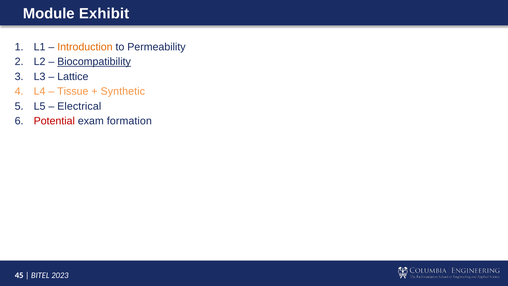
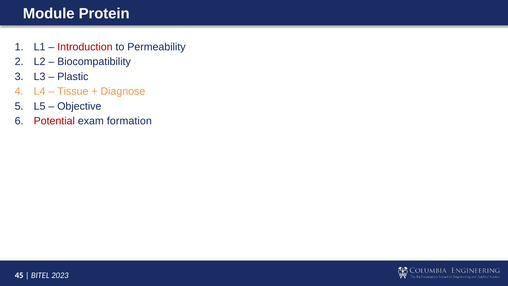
Exhibit: Exhibit -> Protein (104, 13)
Introduction colour: orange -> red (85, 47)
Biocompatibility underline: present -> none (94, 62)
Lattice: Lattice -> Plastic (73, 76)
Synthetic: Synthetic -> Diagnose (123, 91)
Electrical: Electrical -> Objective (79, 106)
